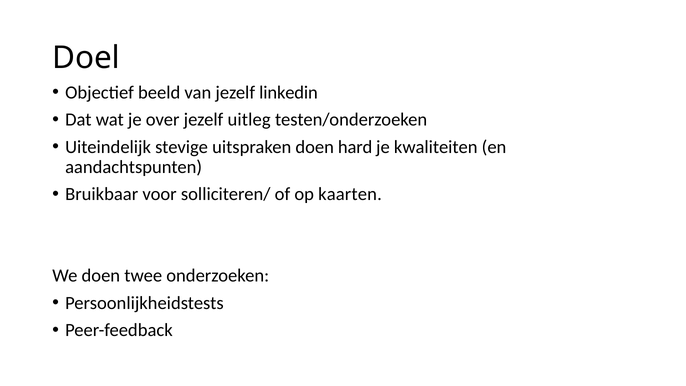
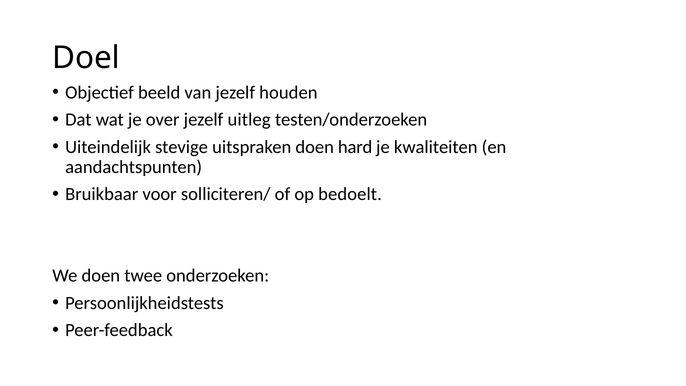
linkedin: linkedin -> houden (288, 92)
kaarten: kaarten -> bedoelt (350, 194)
